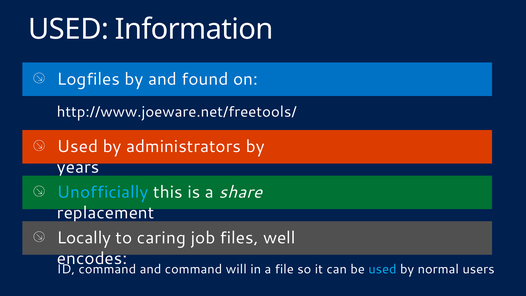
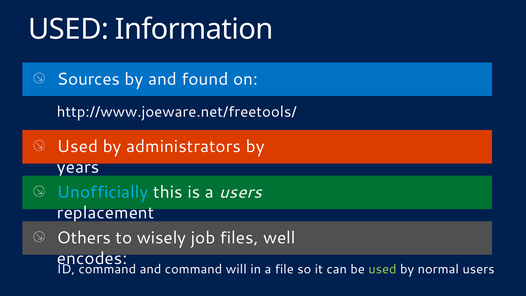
Logfiles: Logfiles -> Sources (88, 79)
a share: share -> users (241, 192)
Locally: Locally -> Others (84, 238)
caring: caring -> wisely (162, 238)
used colour: light blue -> light green (382, 269)
